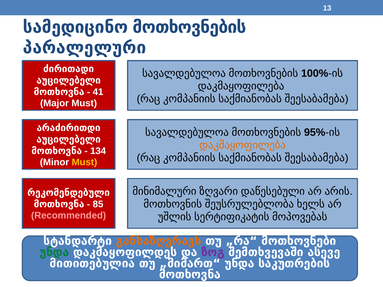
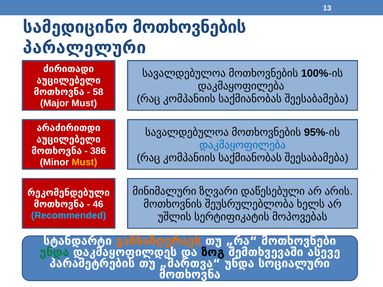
41: 41 -> 58 (98, 92)
დაკმაყოფილება colour: orange -> blue (243, 145)
134: 134 -> 386 (98, 151)
85: 85 -> 46 (98, 204)
Recommended colour: pink -> light blue (69, 216)
ზოგ colour: purple -> black (213, 252)
მითითებულია: მითითებულია -> პარამეტრების (92, 264)
„მიმართ“: „მიმართ“ -> „მართვა“ (190, 264)
საკუთრების: საკუთრების -> სოციალური (294, 264)
